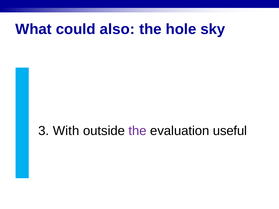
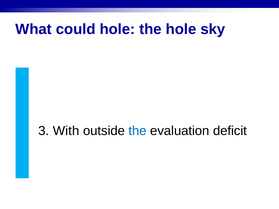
could also: also -> hole (117, 29)
the colour: purple -> blue (138, 131)
useful: useful -> deficit (230, 131)
